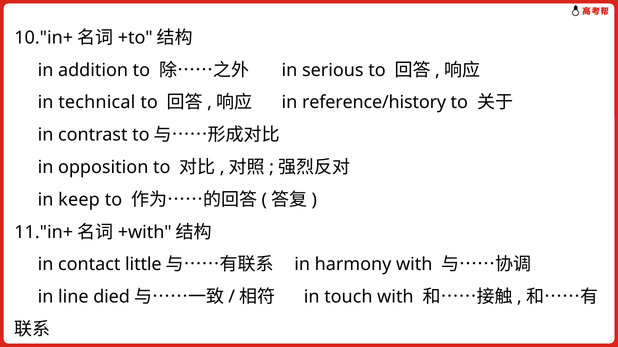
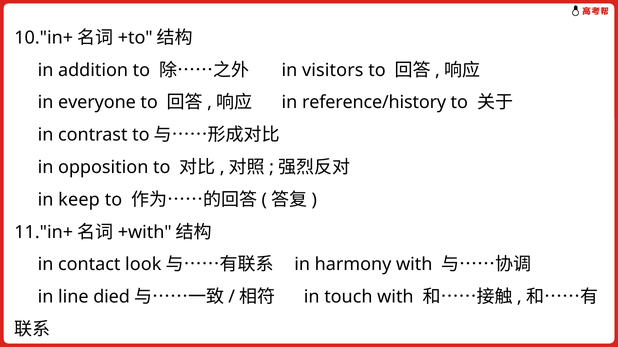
serious: serious -> visitors (333, 70)
technical: technical -> everyone (97, 103)
little: little -> look (143, 265)
